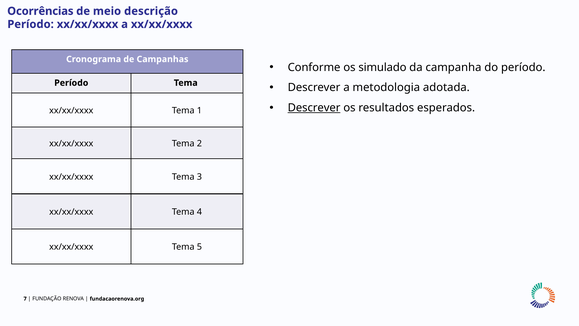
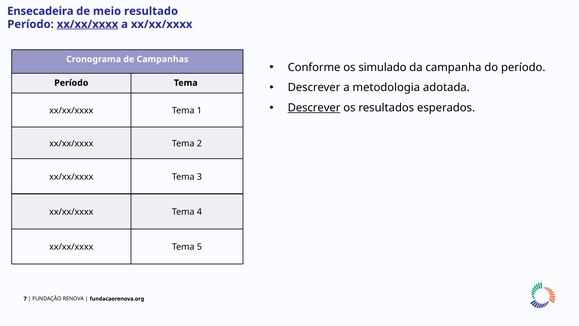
Ocorrências: Ocorrências -> Ensecadeira (40, 11)
descrição: descrição -> resultado (151, 11)
xx/xx/xxxx underline: none -> present (88, 24)
